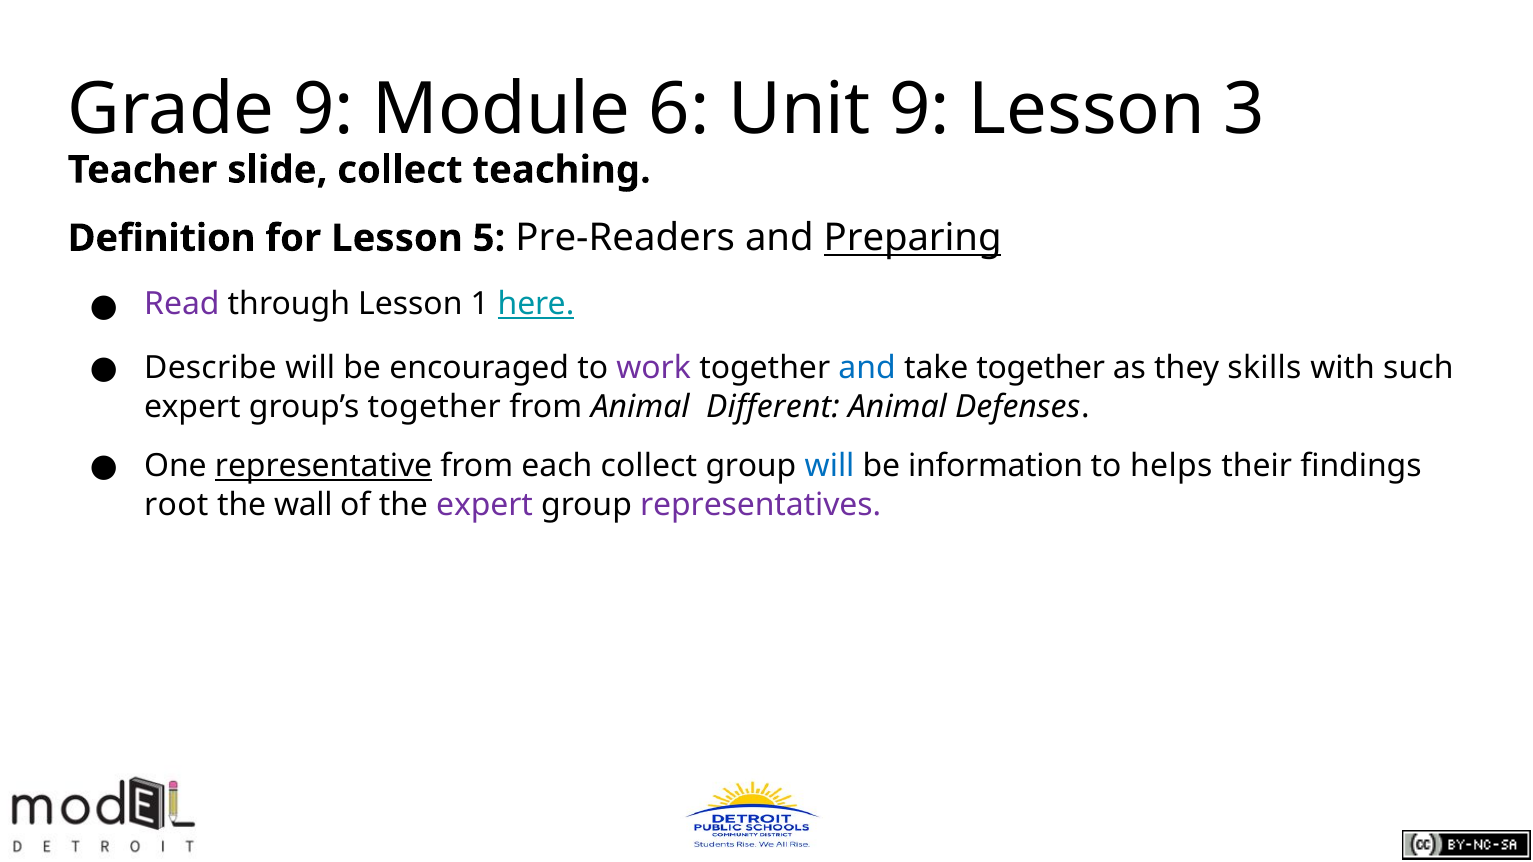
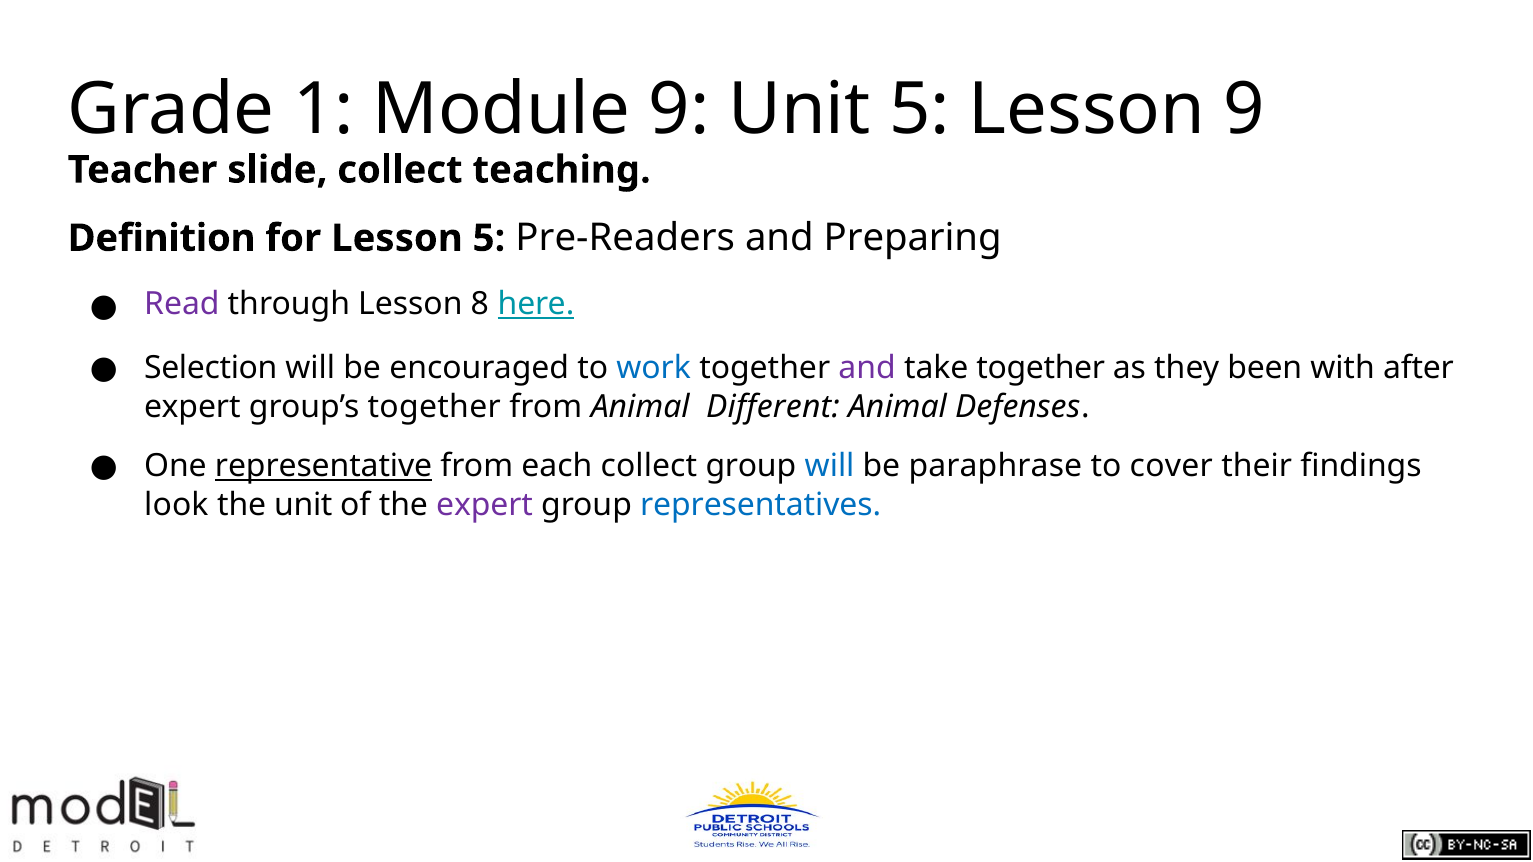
Grade 9: 9 -> 1 (323, 110)
Module 6: 6 -> 9 (679, 110)
Unit 9: 9 -> 5 (920, 110)
Lesson 3: 3 -> 9 (1245, 110)
Preparing underline: present -> none (913, 238)
1: 1 -> 8 (480, 304)
Describe: Describe -> Selection (211, 369)
work colour: purple -> blue (654, 369)
and colour: blue -> purple (867, 369)
skills: skills -> been (1265, 369)
such: such -> after (1419, 369)
information: information -> paraphrase (995, 467)
helps: helps -> cover (1171, 467)
root: root -> look (176, 505)
the wall: wall -> unit (303, 505)
representatives colour: purple -> blue (761, 505)
